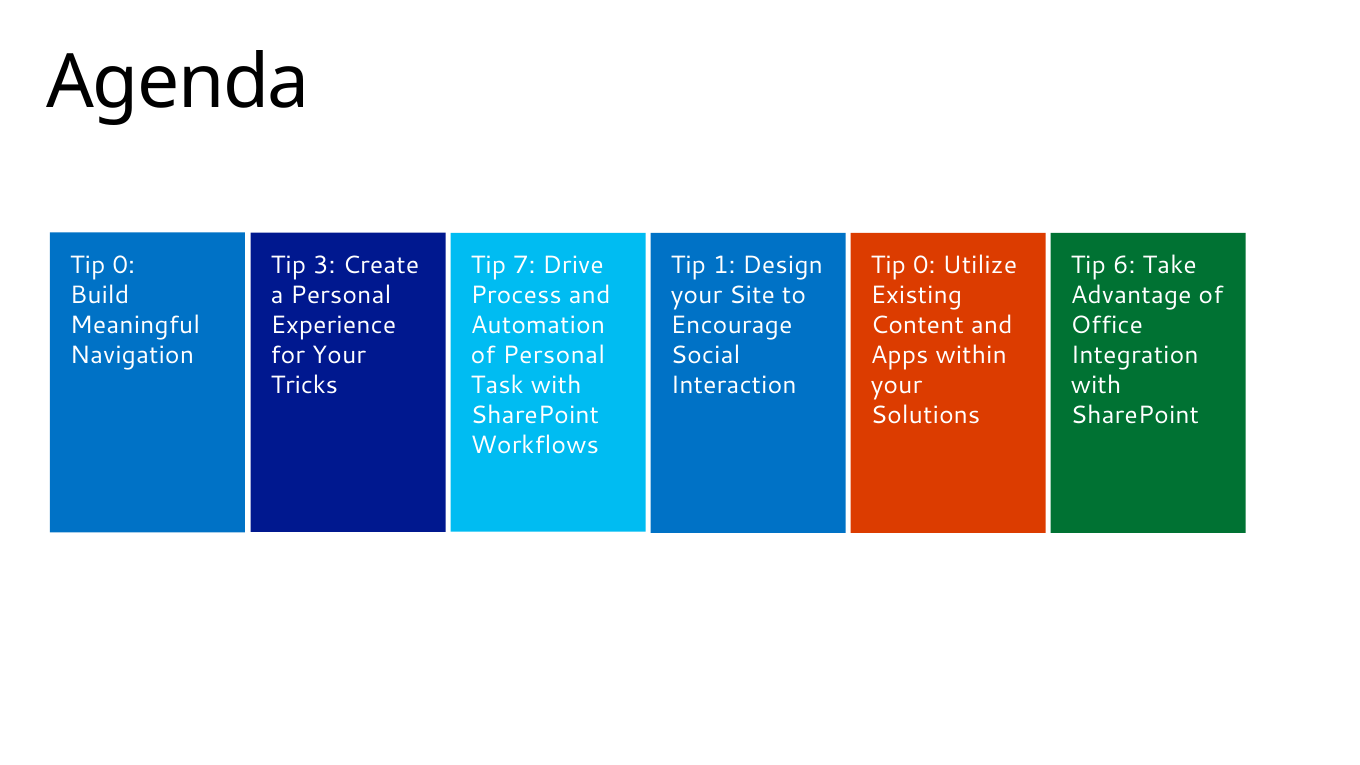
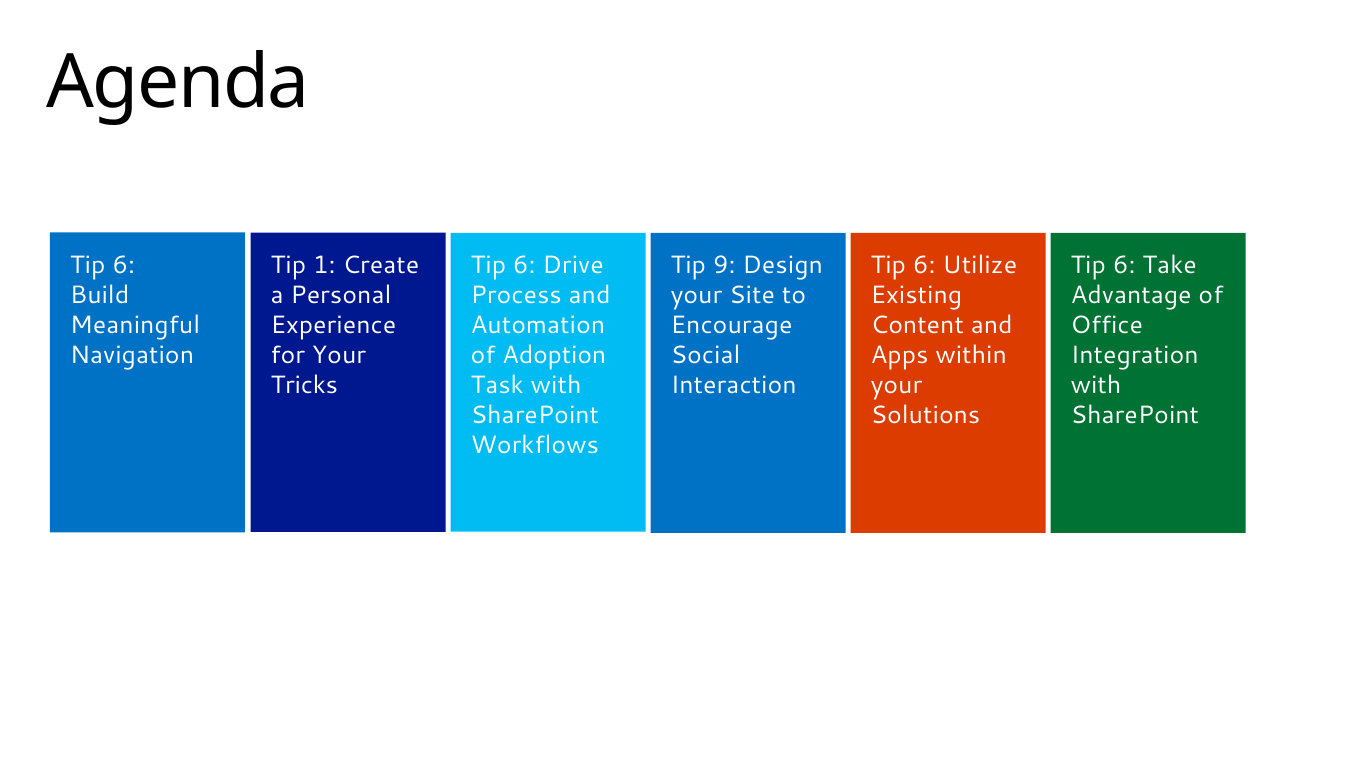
0: 0 -> 6 (124, 265)
3: 3 -> 1 (324, 265)
7: 7 -> 6 (524, 266)
1: 1 -> 9 (724, 266)
0: 0 -> 6 (924, 266)
of Personal: Personal -> Adoption (554, 356)
